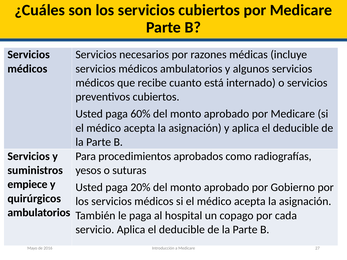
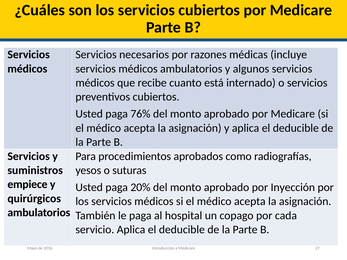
60%: 60% -> 76% (140, 114)
Gobierno: Gobierno -> Inyección (293, 187)
